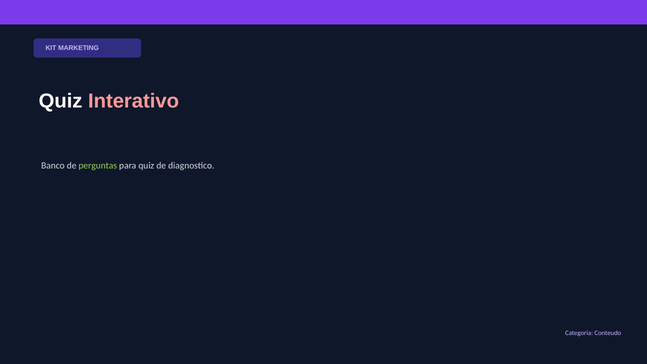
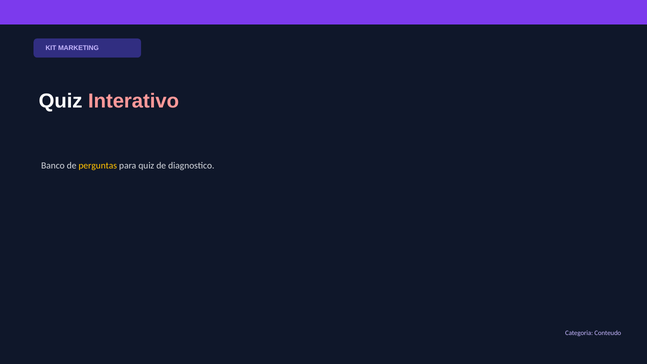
perguntas colour: light green -> yellow (98, 166)
